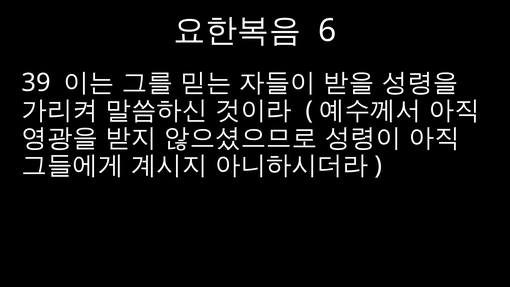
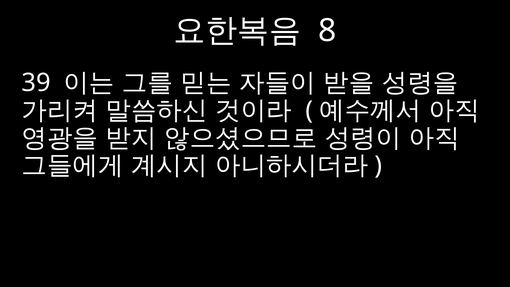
6: 6 -> 8 (327, 31)
